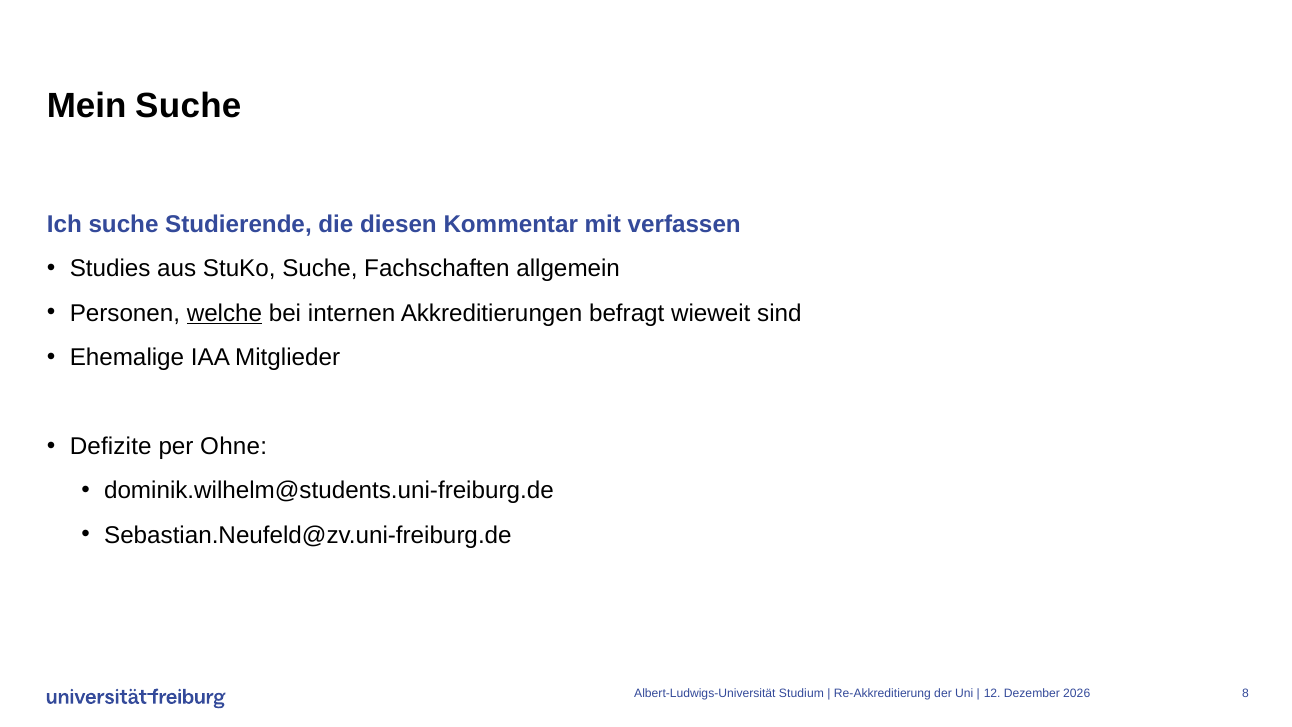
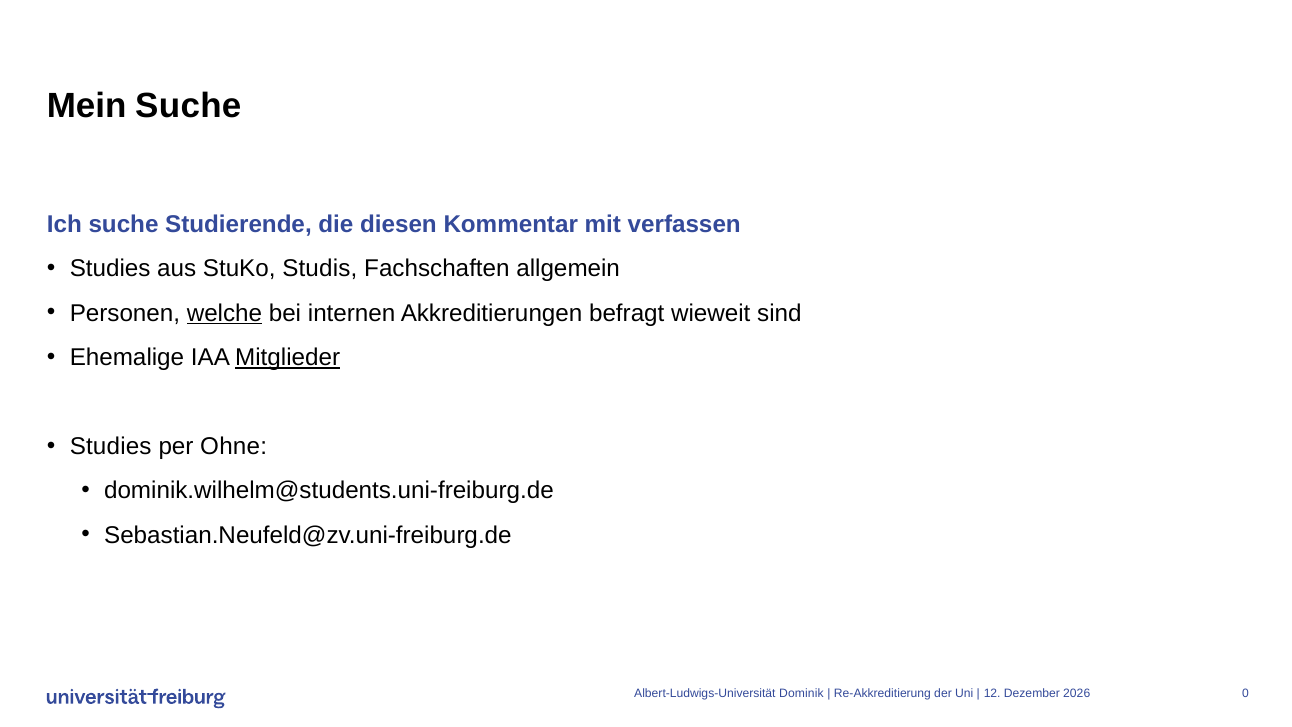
StuKo Suche: Suche -> Studis (320, 269)
Mitglieder underline: none -> present (288, 357)
Defizite: Defizite -> Studies (111, 446)
Studium: Studium -> Dominik (801, 693)
8: 8 -> 0 (1245, 693)
